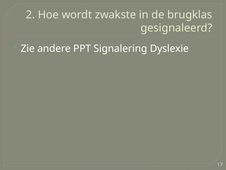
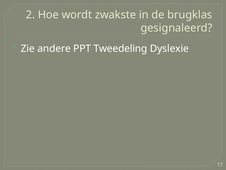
Signalering: Signalering -> Tweedeling (120, 49)
